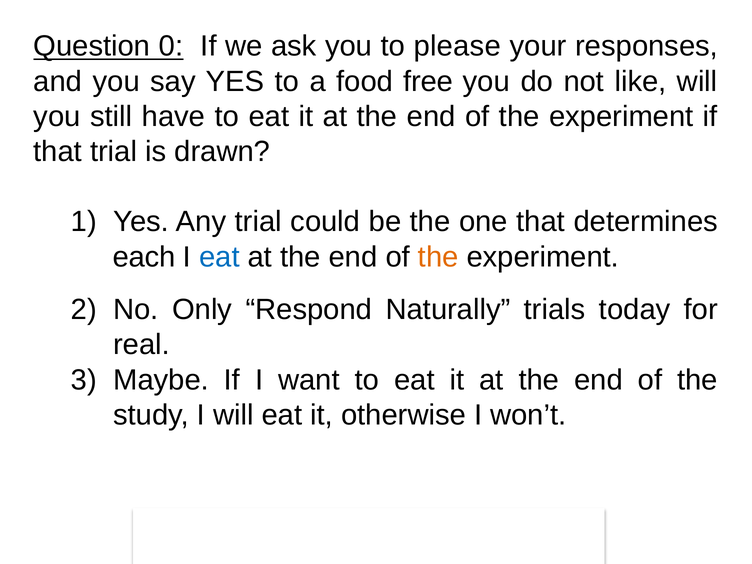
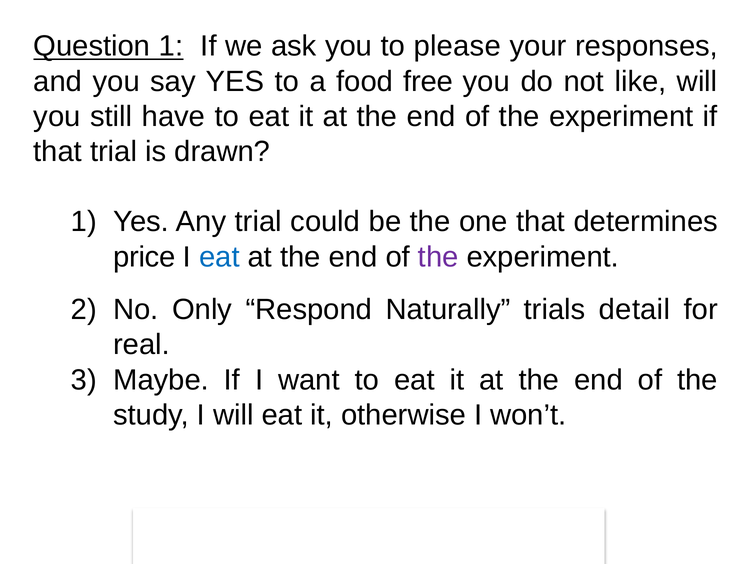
Question 0: 0 -> 1 (171, 46)
each: each -> price (144, 257)
the colour: orange -> purple (438, 257)
today: today -> detail (635, 310)
